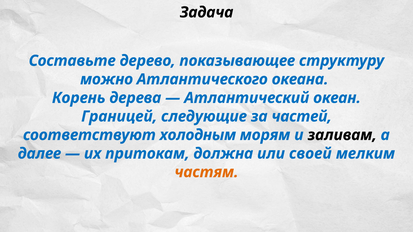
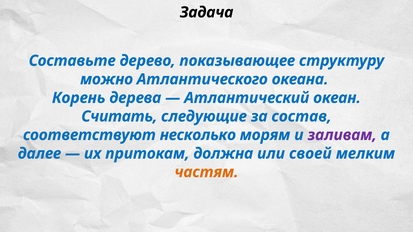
Границей: Границей -> Считать (119, 117)
частей: частей -> состав (302, 117)
холодным: холодным -> несколько (198, 135)
заливам colour: black -> purple (342, 135)
